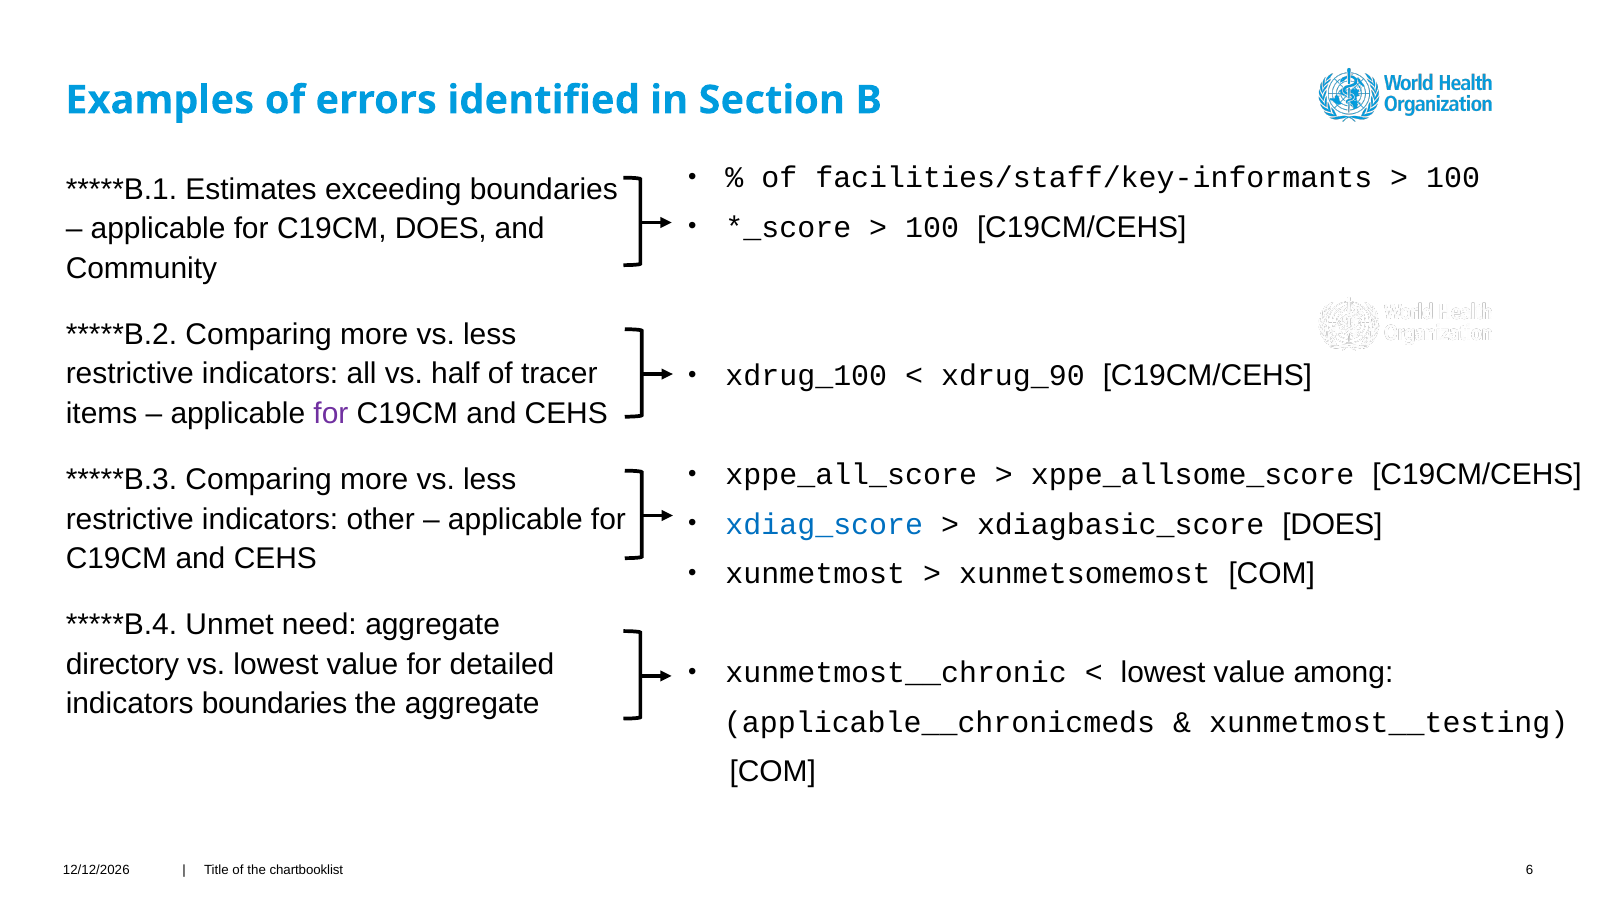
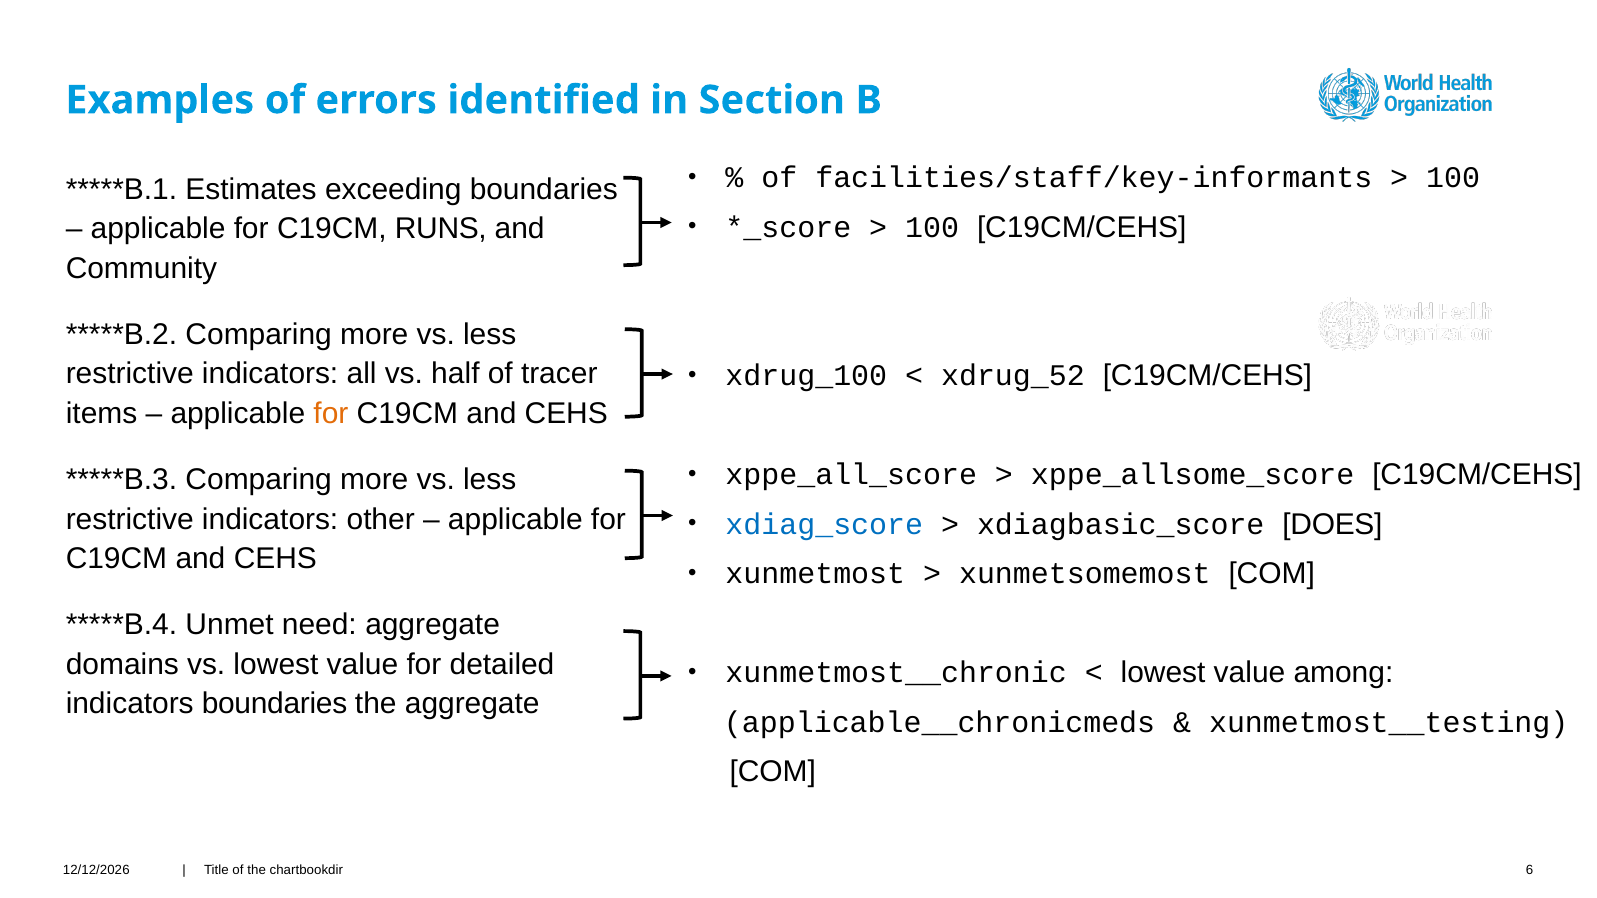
C19CM DOES: DOES -> RUNS (441, 229)
xdrug_90: xdrug_90 -> xdrug_52 (1013, 376)
for colour: purple -> orange (331, 414)
directory: directory -> domains (122, 665)
chartbooklist: chartbooklist -> chartbookdir (306, 871)
